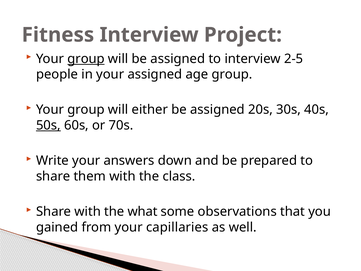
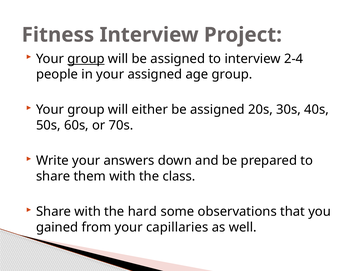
2-5: 2-5 -> 2-4 (294, 59)
50s underline: present -> none (48, 125)
what: what -> hard (142, 211)
